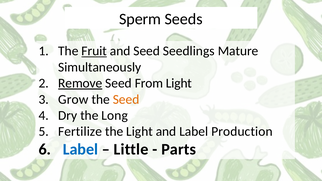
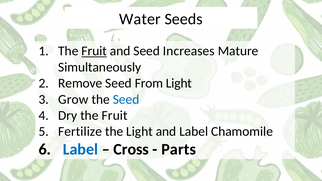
Sperm: Sperm -> Water (140, 19)
Seedlings: Seedlings -> Increases (189, 51)
Remove underline: present -> none (80, 83)
Seed colour: orange -> blue (126, 99)
Dry the Long: Long -> Fruit (115, 115)
Production: Production -> Chamomile (242, 132)
Little: Little -> Cross (131, 149)
